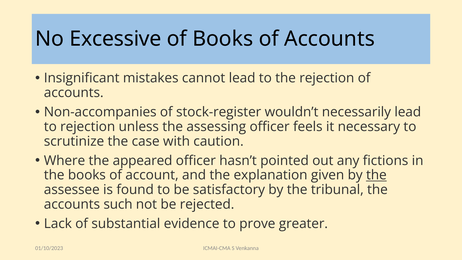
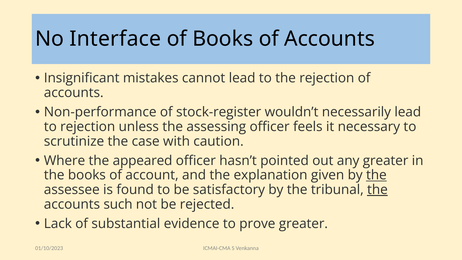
Excessive: Excessive -> Interface (115, 39)
Non-accompanies: Non-accompanies -> Non-performance (100, 112)
any fictions: fictions -> greater (386, 161)
the underline: none -> present (377, 190)
